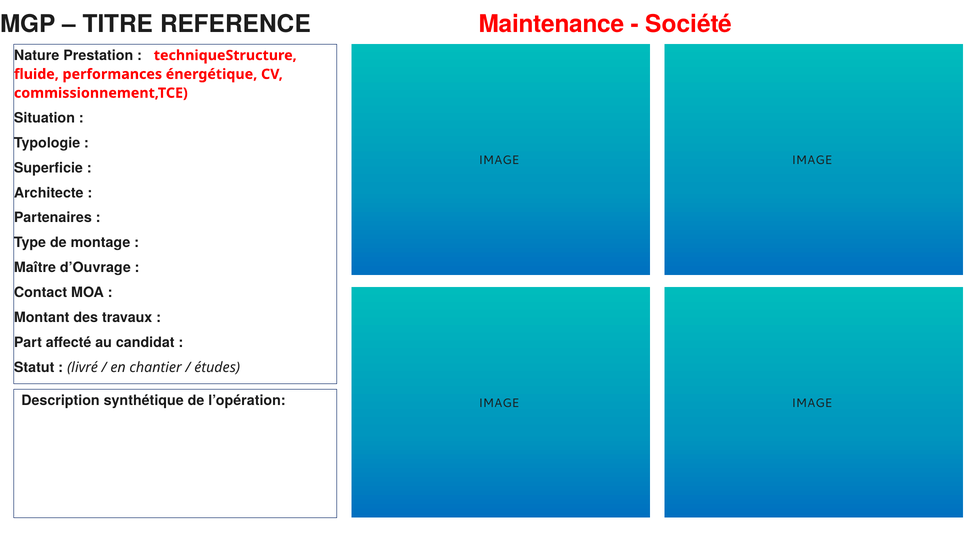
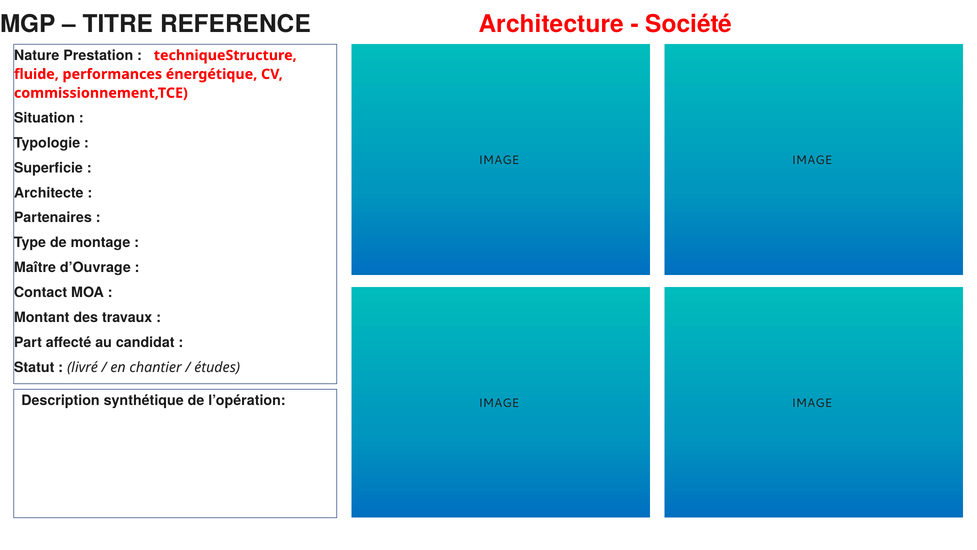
Maintenance: Maintenance -> Architecture (551, 24)
